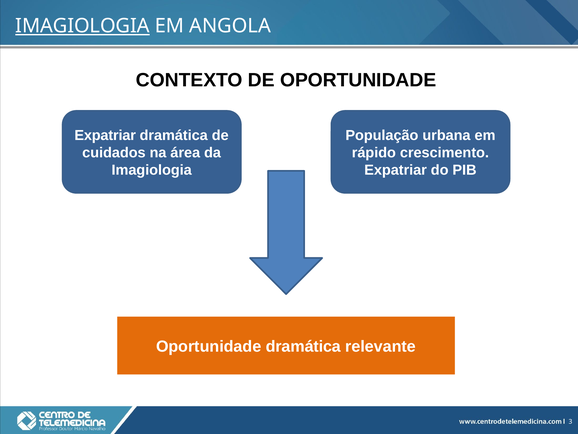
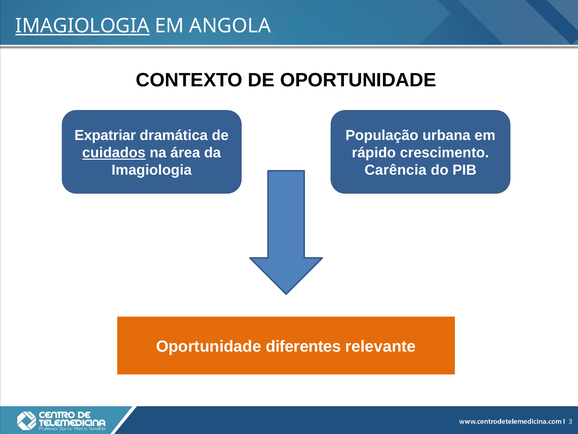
cuidados underline: none -> present (114, 153)
Expatriar: Expatriar -> Carência (396, 170)
Oportunidade dramática: dramática -> diferentes (303, 346)
